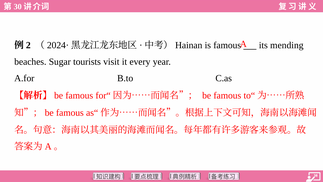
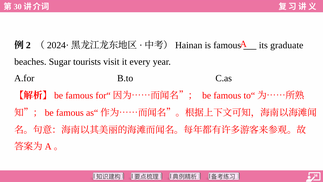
mending: mending -> graduate (287, 45)
